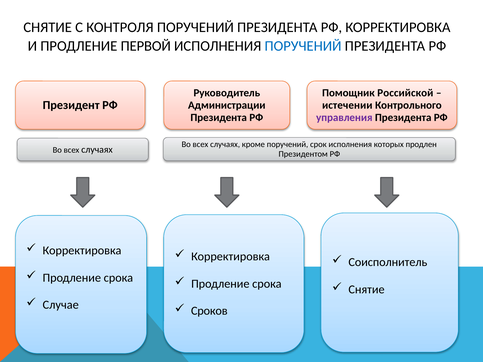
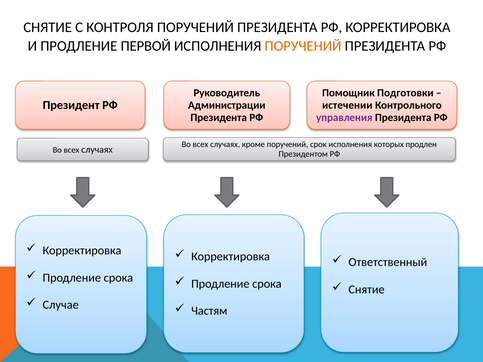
ПОРУЧЕНИЙ colour: blue -> orange (303, 46)
Российской: Российской -> Подготовки (405, 93)
Соисполнитель: Соисполнитель -> Ответственный (388, 262)
Сроков: Сроков -> Частям (209, 311)
